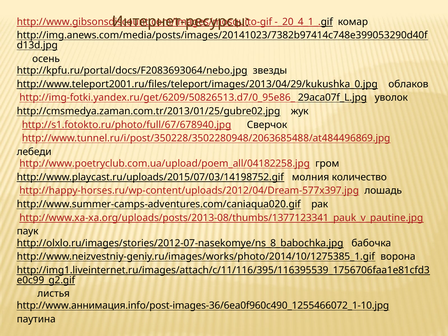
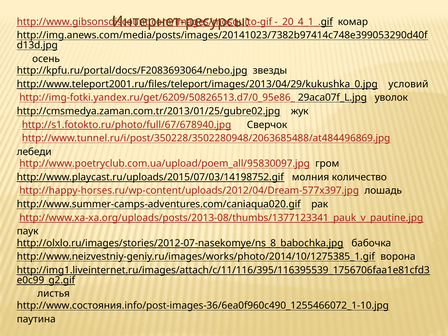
облаков: облаков -> условий (408, 84)
http://www.poetryclub.com.ua/upload/poem_all/04182258.jpg: http://www.poetryclub.com.ua/upload/poem_all/04182258.jpg -> http://www.poetryclub.com.ua/upload/poem_all/95830097.jpg (165, 164)
http://www.аннимация.info/post-images-36/6ea0f960c490_1255466072_1-10.jpg: http://www.аннимация.info/post-images-36/6ea0f960c490_1255466072_1-10.jpg -> http://www.состояния.info/post-images-36/6ea0f960c490_1255466072_1-10.jpg (203, 306)
